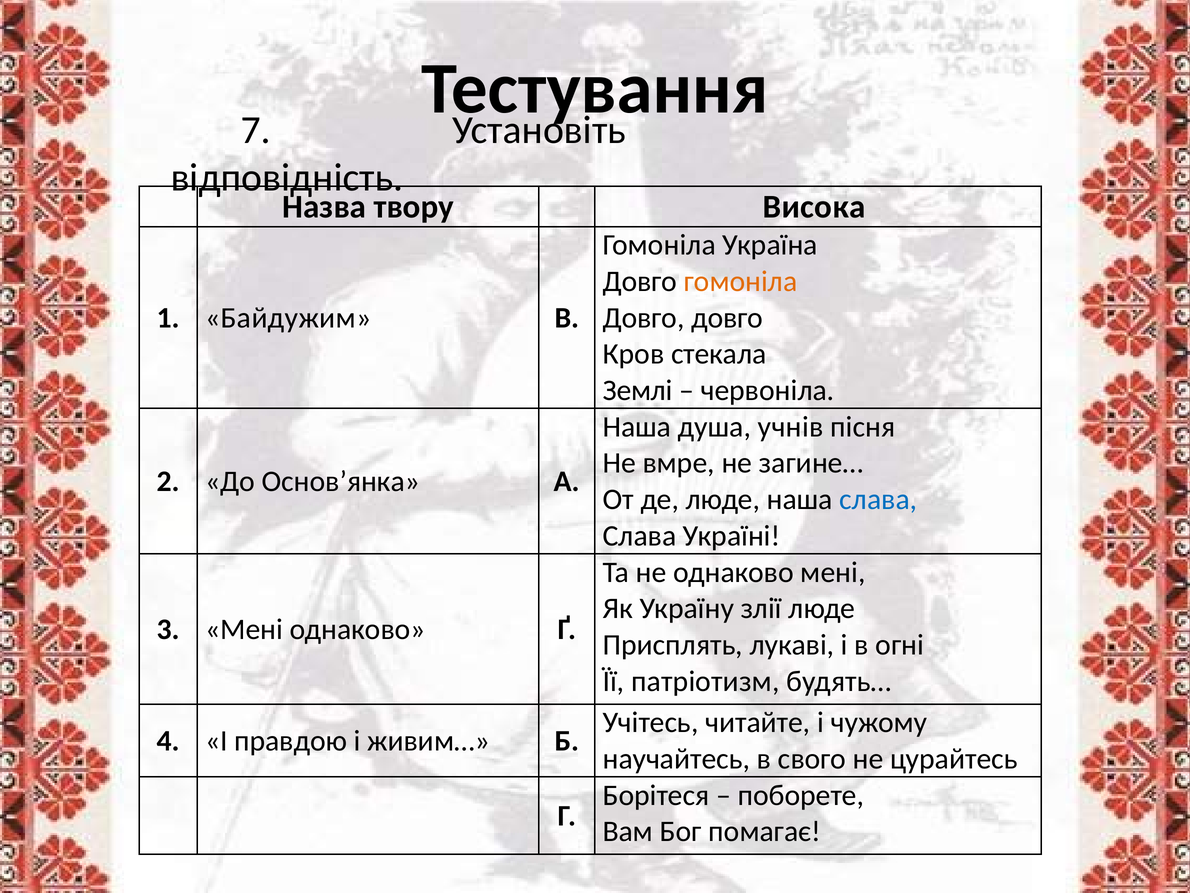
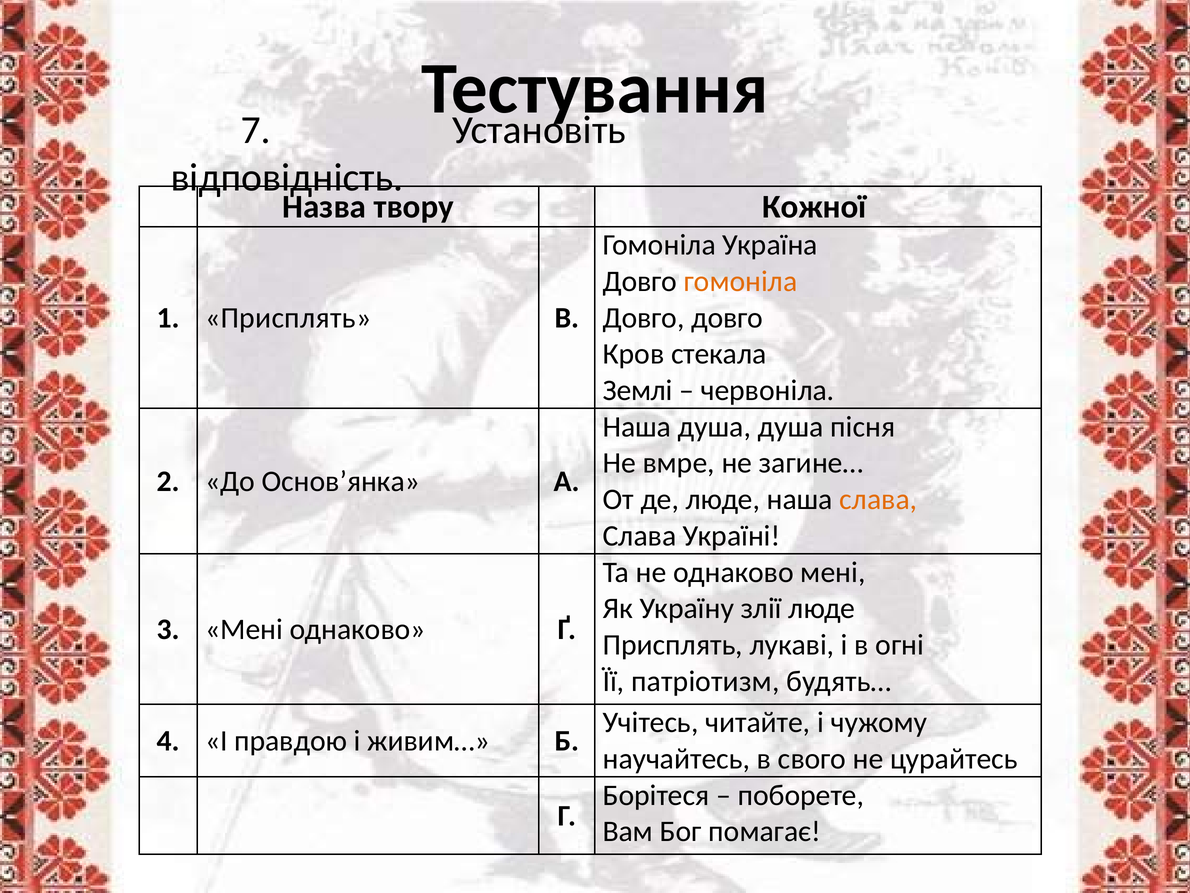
Висока: Висока -> Кожної (814, 207)
1 Байдужим: Байдужим -> Присплять (288, 318)
душа учнів: учнів -> душа (791, 427)
слава colour: blue -> orange (878, 499)
